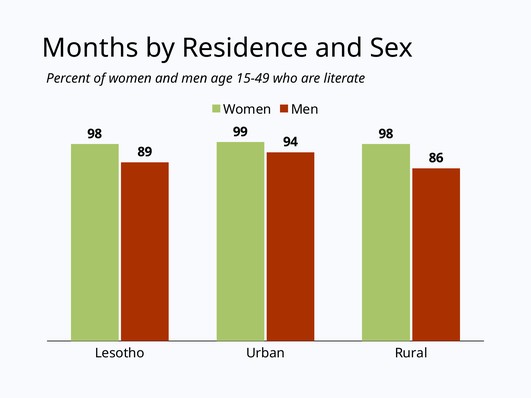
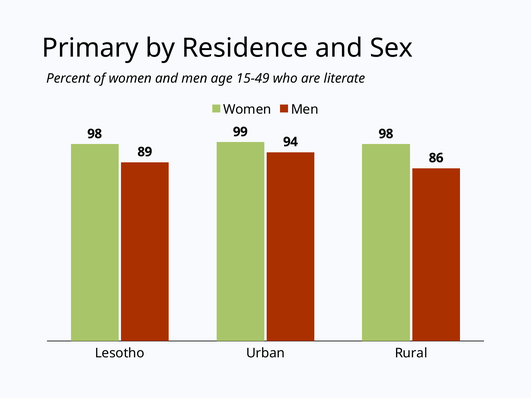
Months: Months -> Primary (90, 48)
